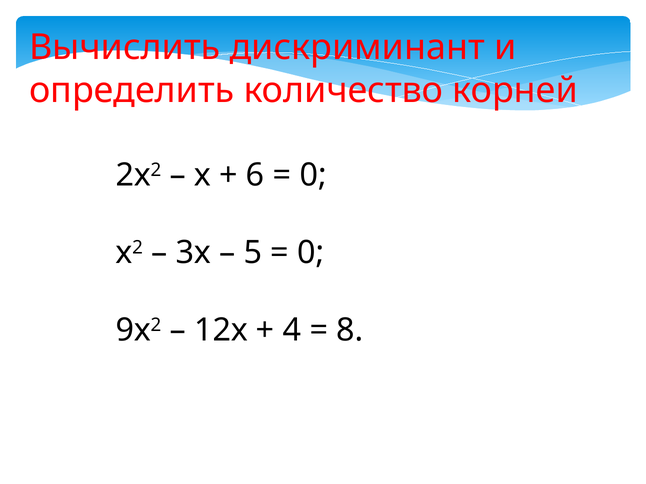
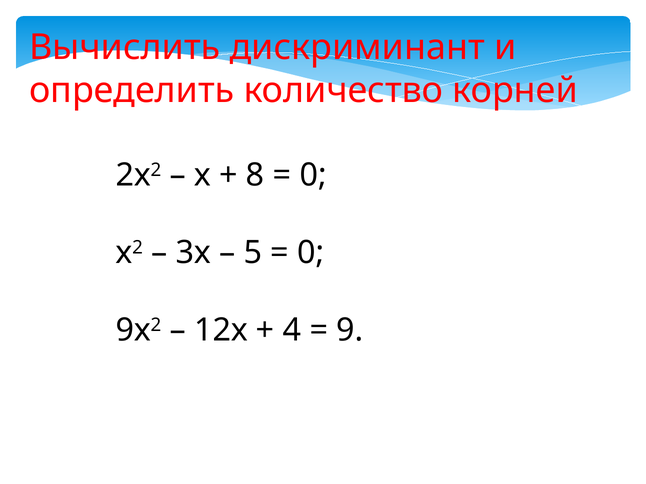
6: 6 -> 8 (255, 175)
8: 8 -> 9 (350, 331)
